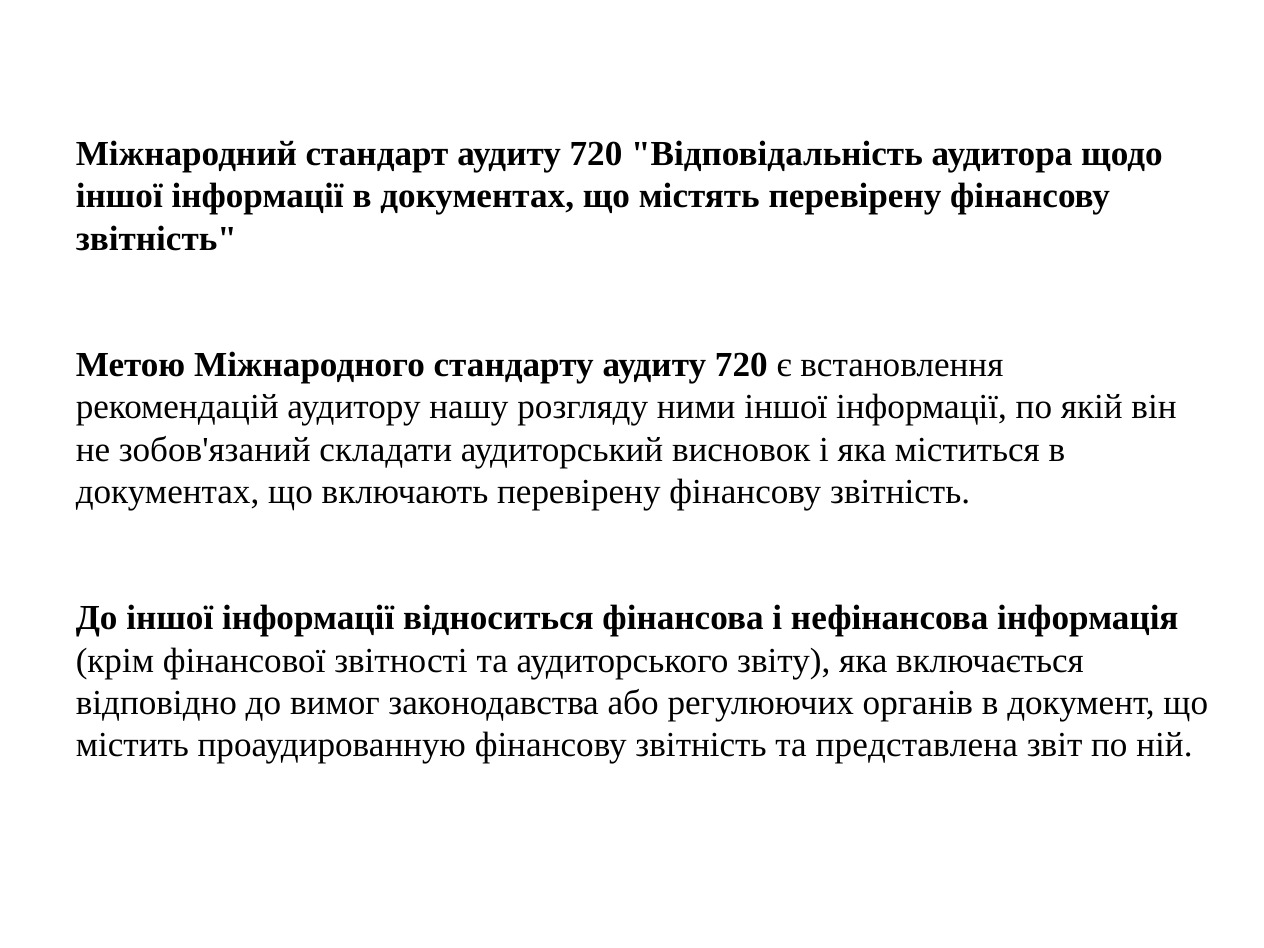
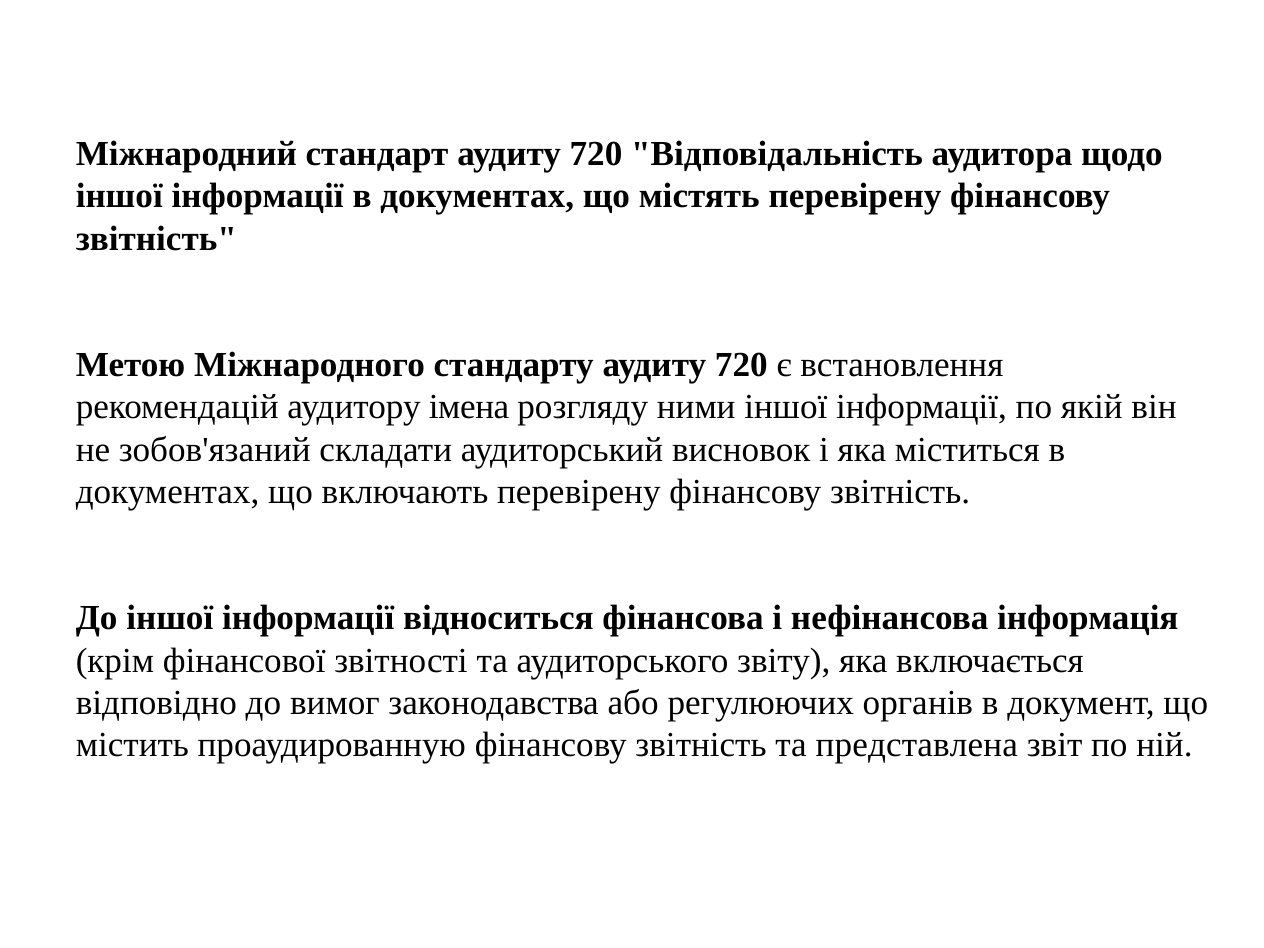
нашу: нашу -> імена (469, 407)
